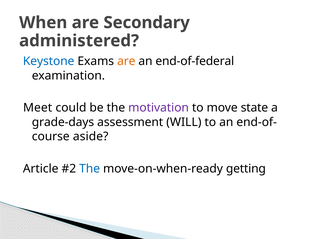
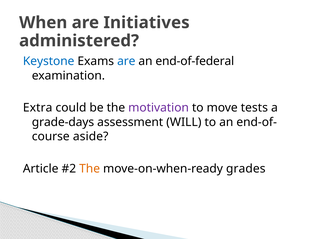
Secondary: Secondary -> Initiatives (147, 23)
are colour: orange -> blue (126, 61)
Meet: Meet -> Extra (38, 108)
state: state -> tests (254, 108)
The colour: blue -> orange (90, 169)
getting: getting -> grades (246, 169)
